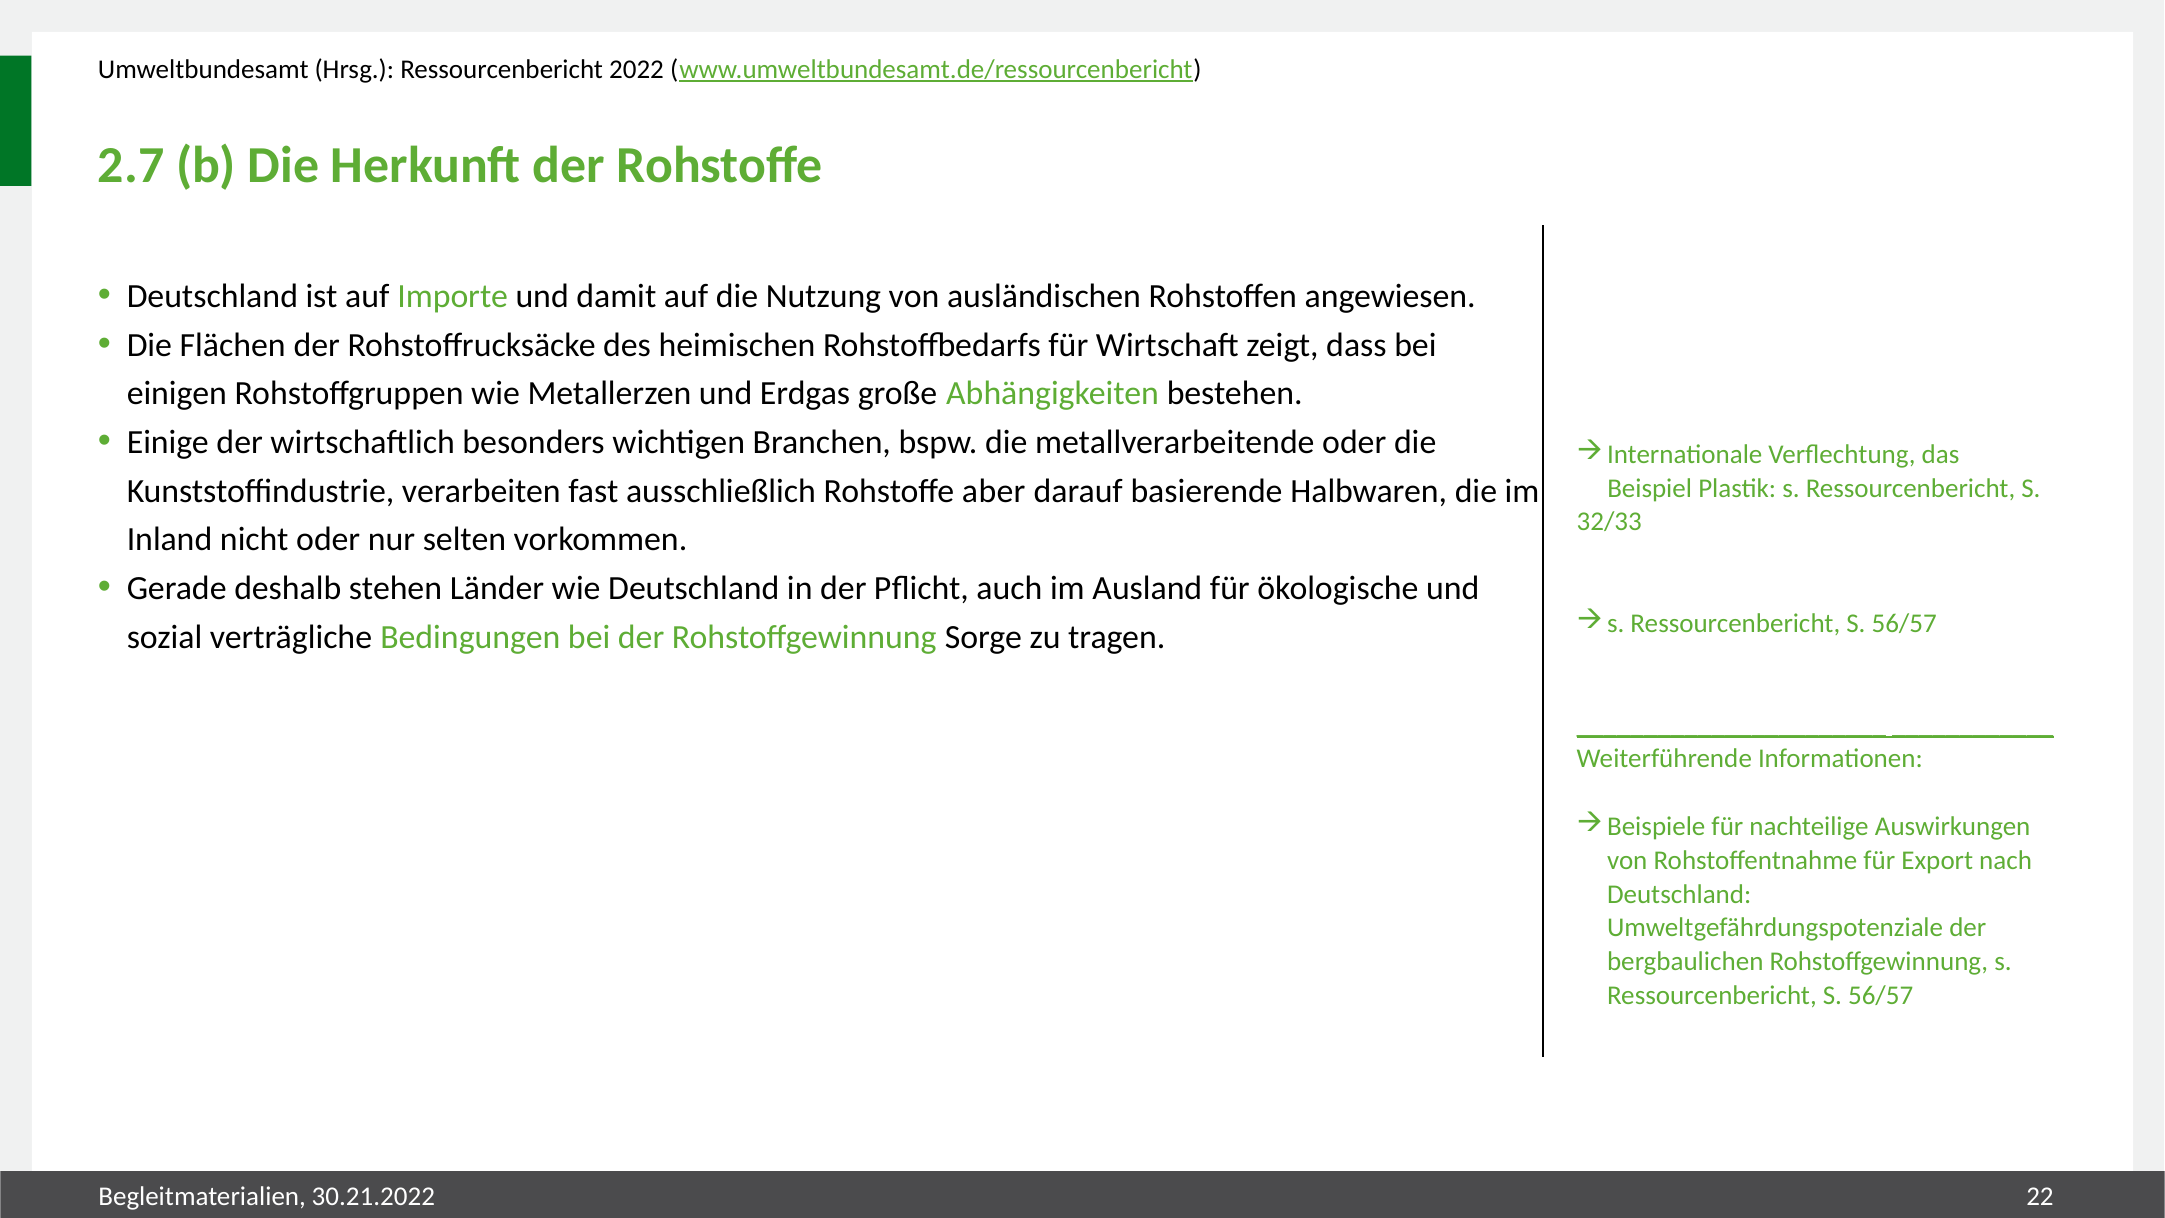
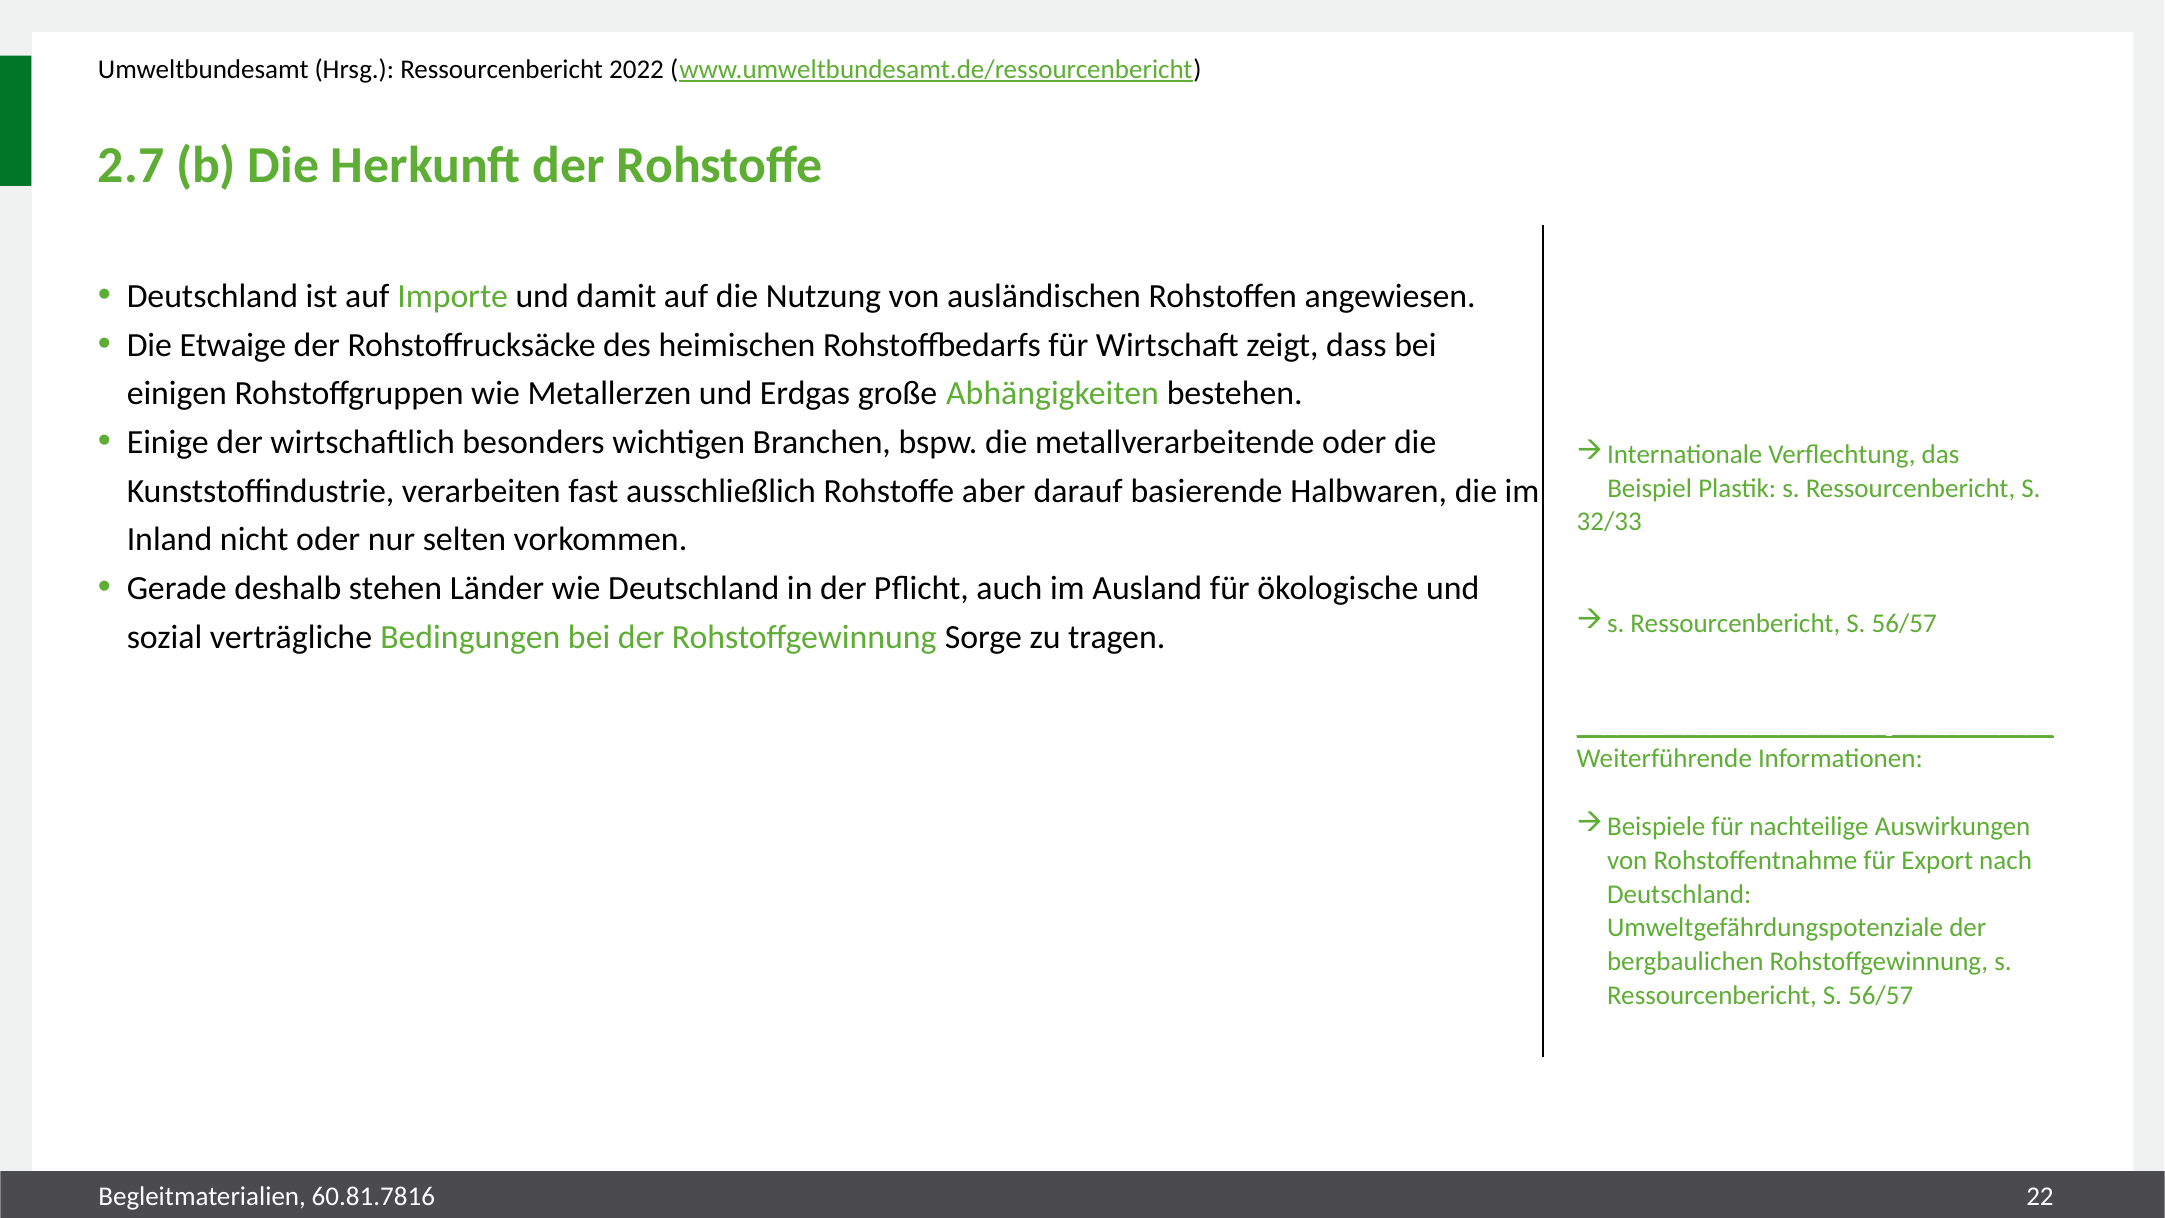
Flächen: Flächen -> Etwaige (233, 345)
30.21.2022: 30.21.2022 -> 60.81.7816 (373, 1196)
